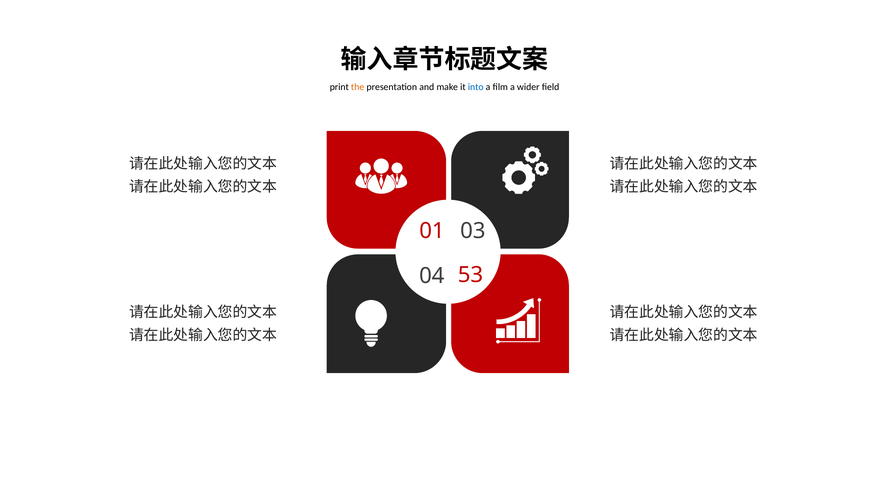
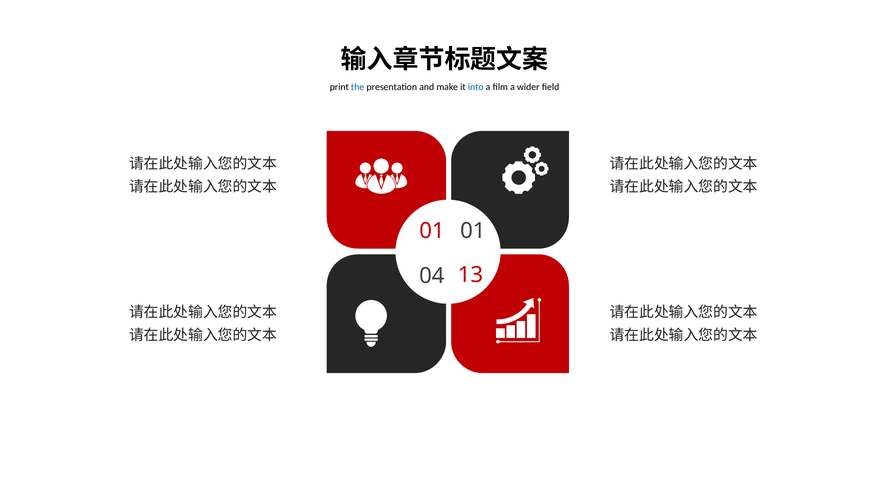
the colour: orange -> blue (358, 87)
01 03: 03 -> 01 (473, 231)
53: 53 -> 13 (470, 275)
